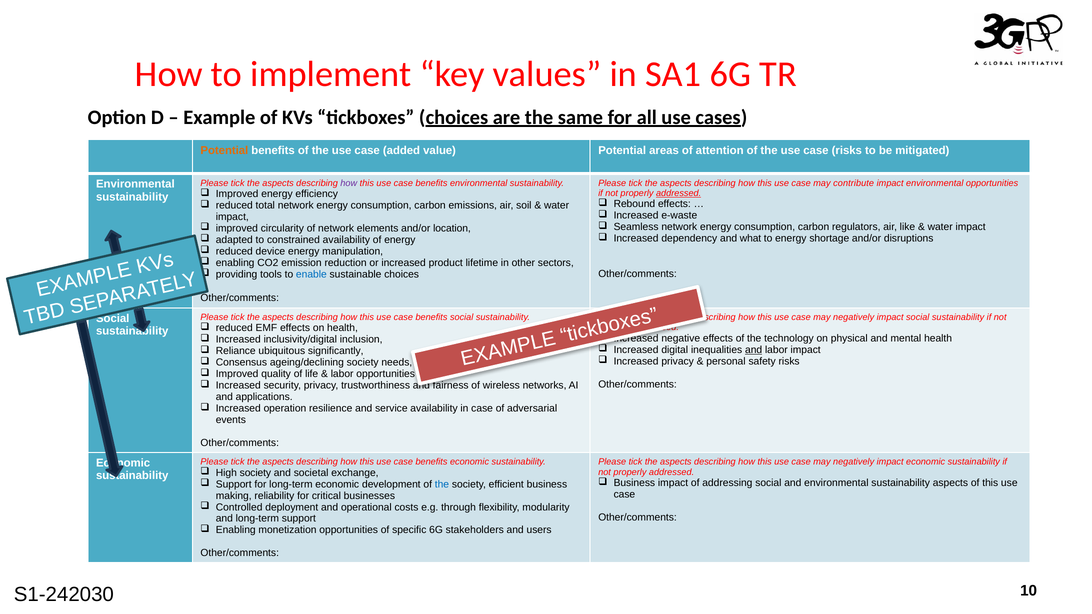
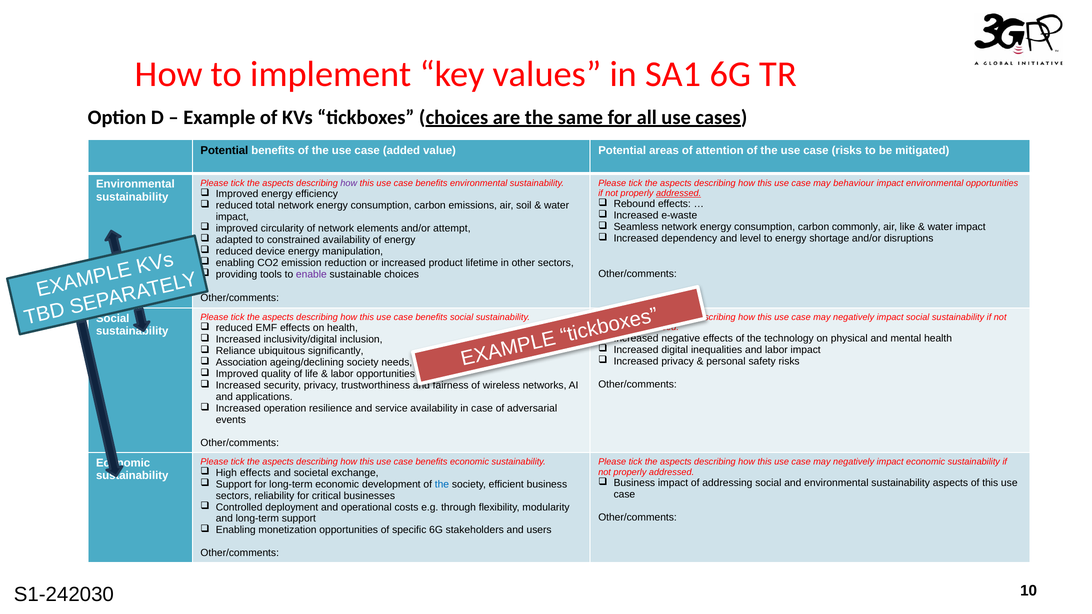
Potential colour: orange -> black (224, 150)
contribute: contribute -> behaviour (854, 183)
regulators: regulators -> commonly (856, 227)
location: location -> attempt (452, 228)
what: what -> level (750, 239)
enable colour: blue -> purple (311, 274)
and underline: present -> none (754, 350)
Consensus: Consensus -> Association (241, 363)
High society: society -> effects (255, 473)
making: making -> sectors (234, 496)
